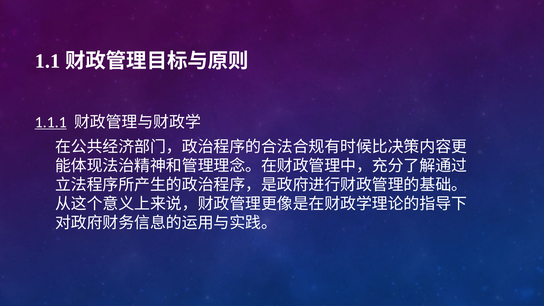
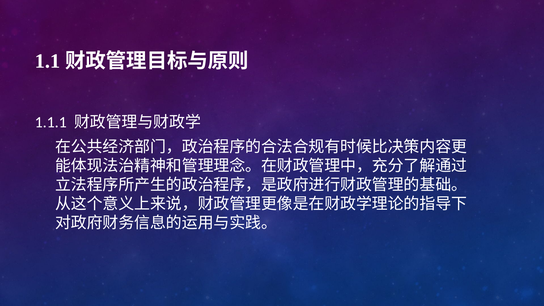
1.1.1 underline: present -> none (51, 122)
